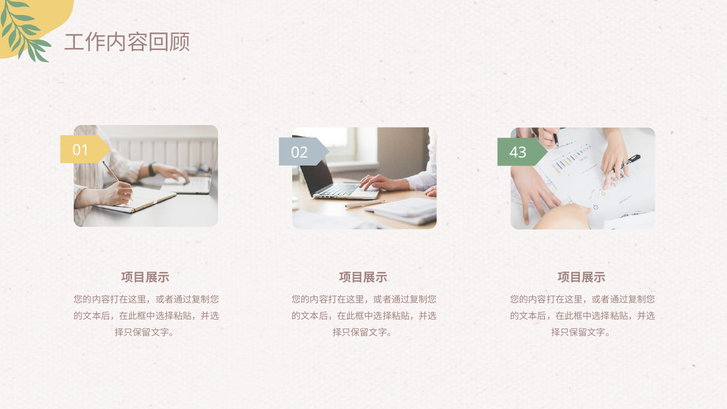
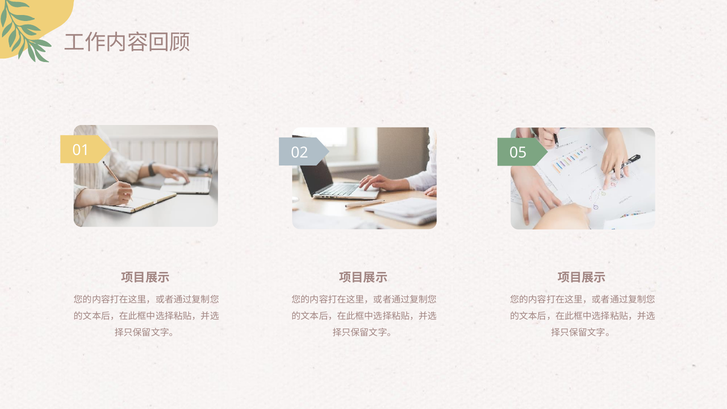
43: 43 -> 05 (518, 153)
